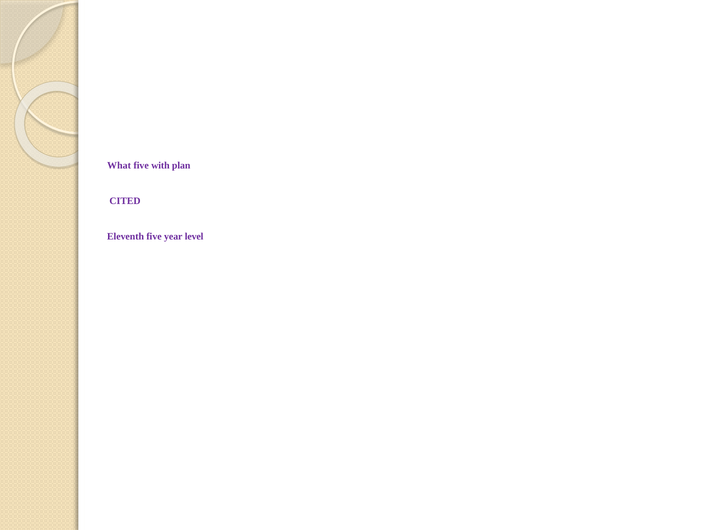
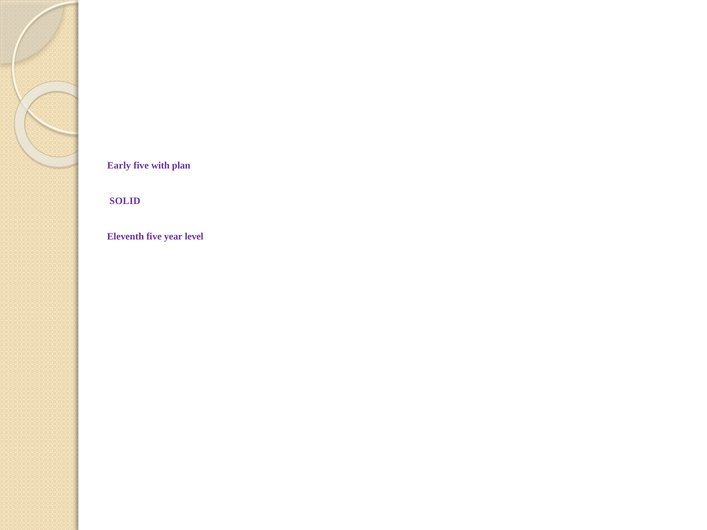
What: What -> Early (119, 166)
CITED: CITED -> SOLID (125, 201)
